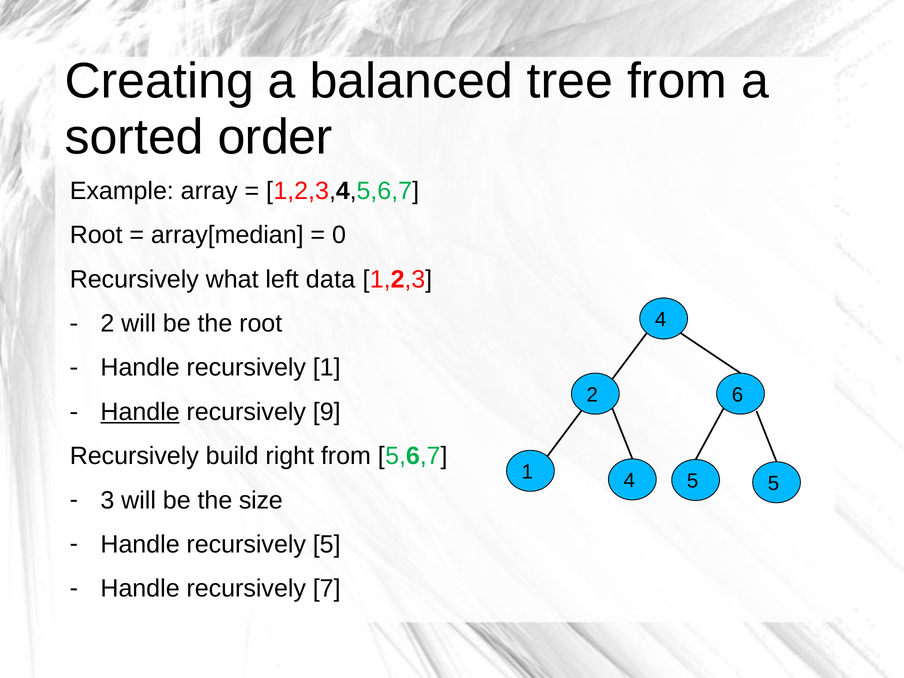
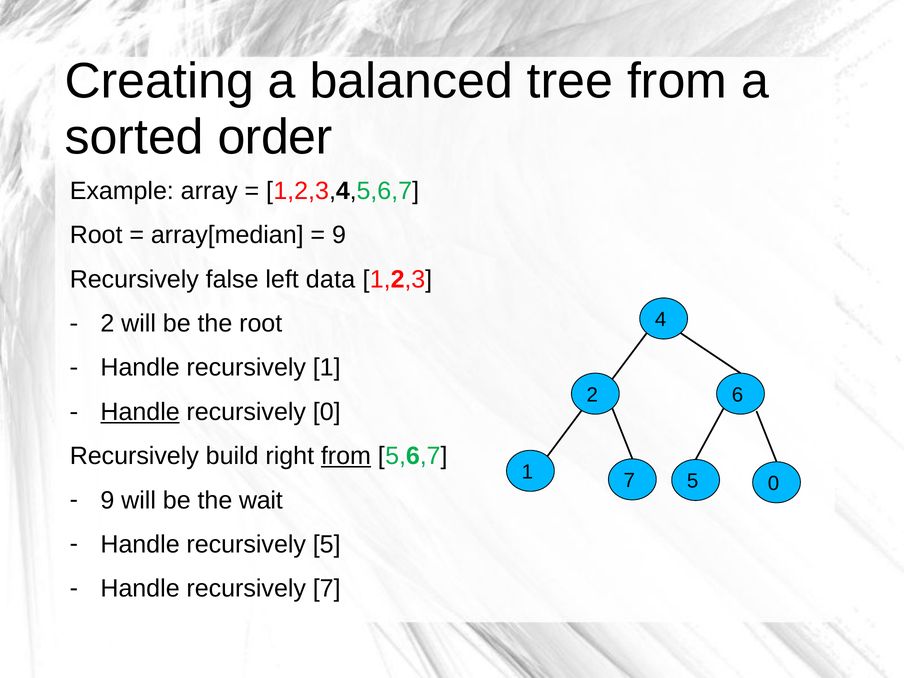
0: 0 -> 9 (339, 235)
what: what -> false (232, 279)
recursively 9: 9 -> 0 (327, 412)
from underline: none -> present (346, 456)
1 4: 4 -> 7 (629, 480)
5 5: 5 -> 0 (774, 483)
3: 3 -> 9 (107, 500)
size: size -> wait (261, 500)
